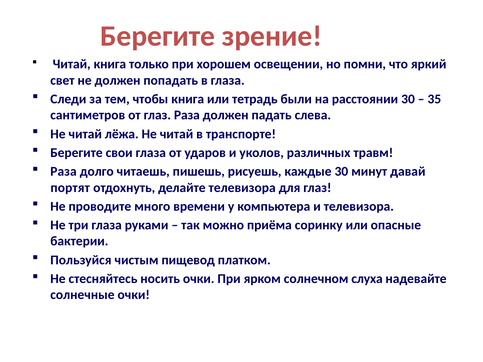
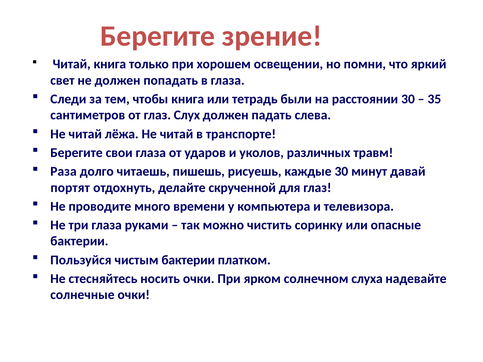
глаз Раза: Раза -> Слух (187, 115)
делайте телевизора: телевизора -> скрученной (242, 188)
приёма: приёма -> чистить (269, 225)
чистым пищевод: пищевод -> бактерии (188, 260)
